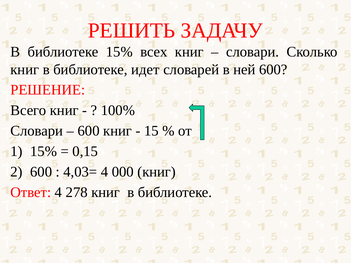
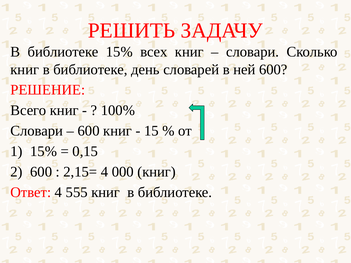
идет: идет -> день (145, 70)
4,03=: 4,03= -> 2,15= (80, 172)
278: 278 -> 555 (77, 192)
